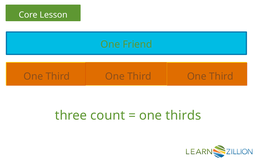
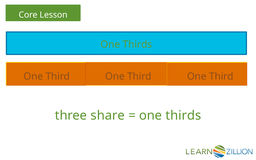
Friend: Friend -> Thirds (137, 44)
count: count -> share (108, 115)
